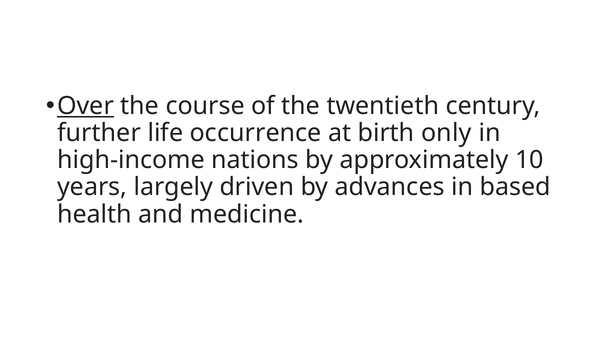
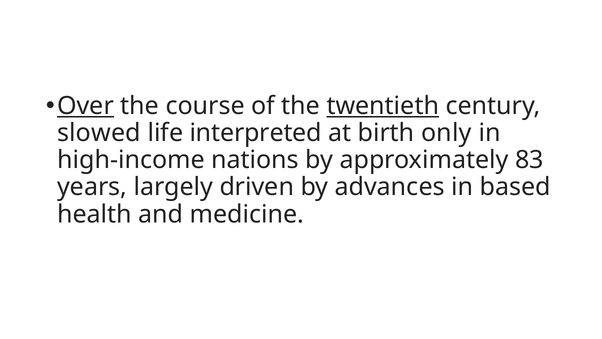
twentieth underline: none -> present (383, 106)
further: further -> slowed (99, 133)
occurrence: occurrence -> interpreted (256, 133)
10: 10 -> 83 (529, 160)
